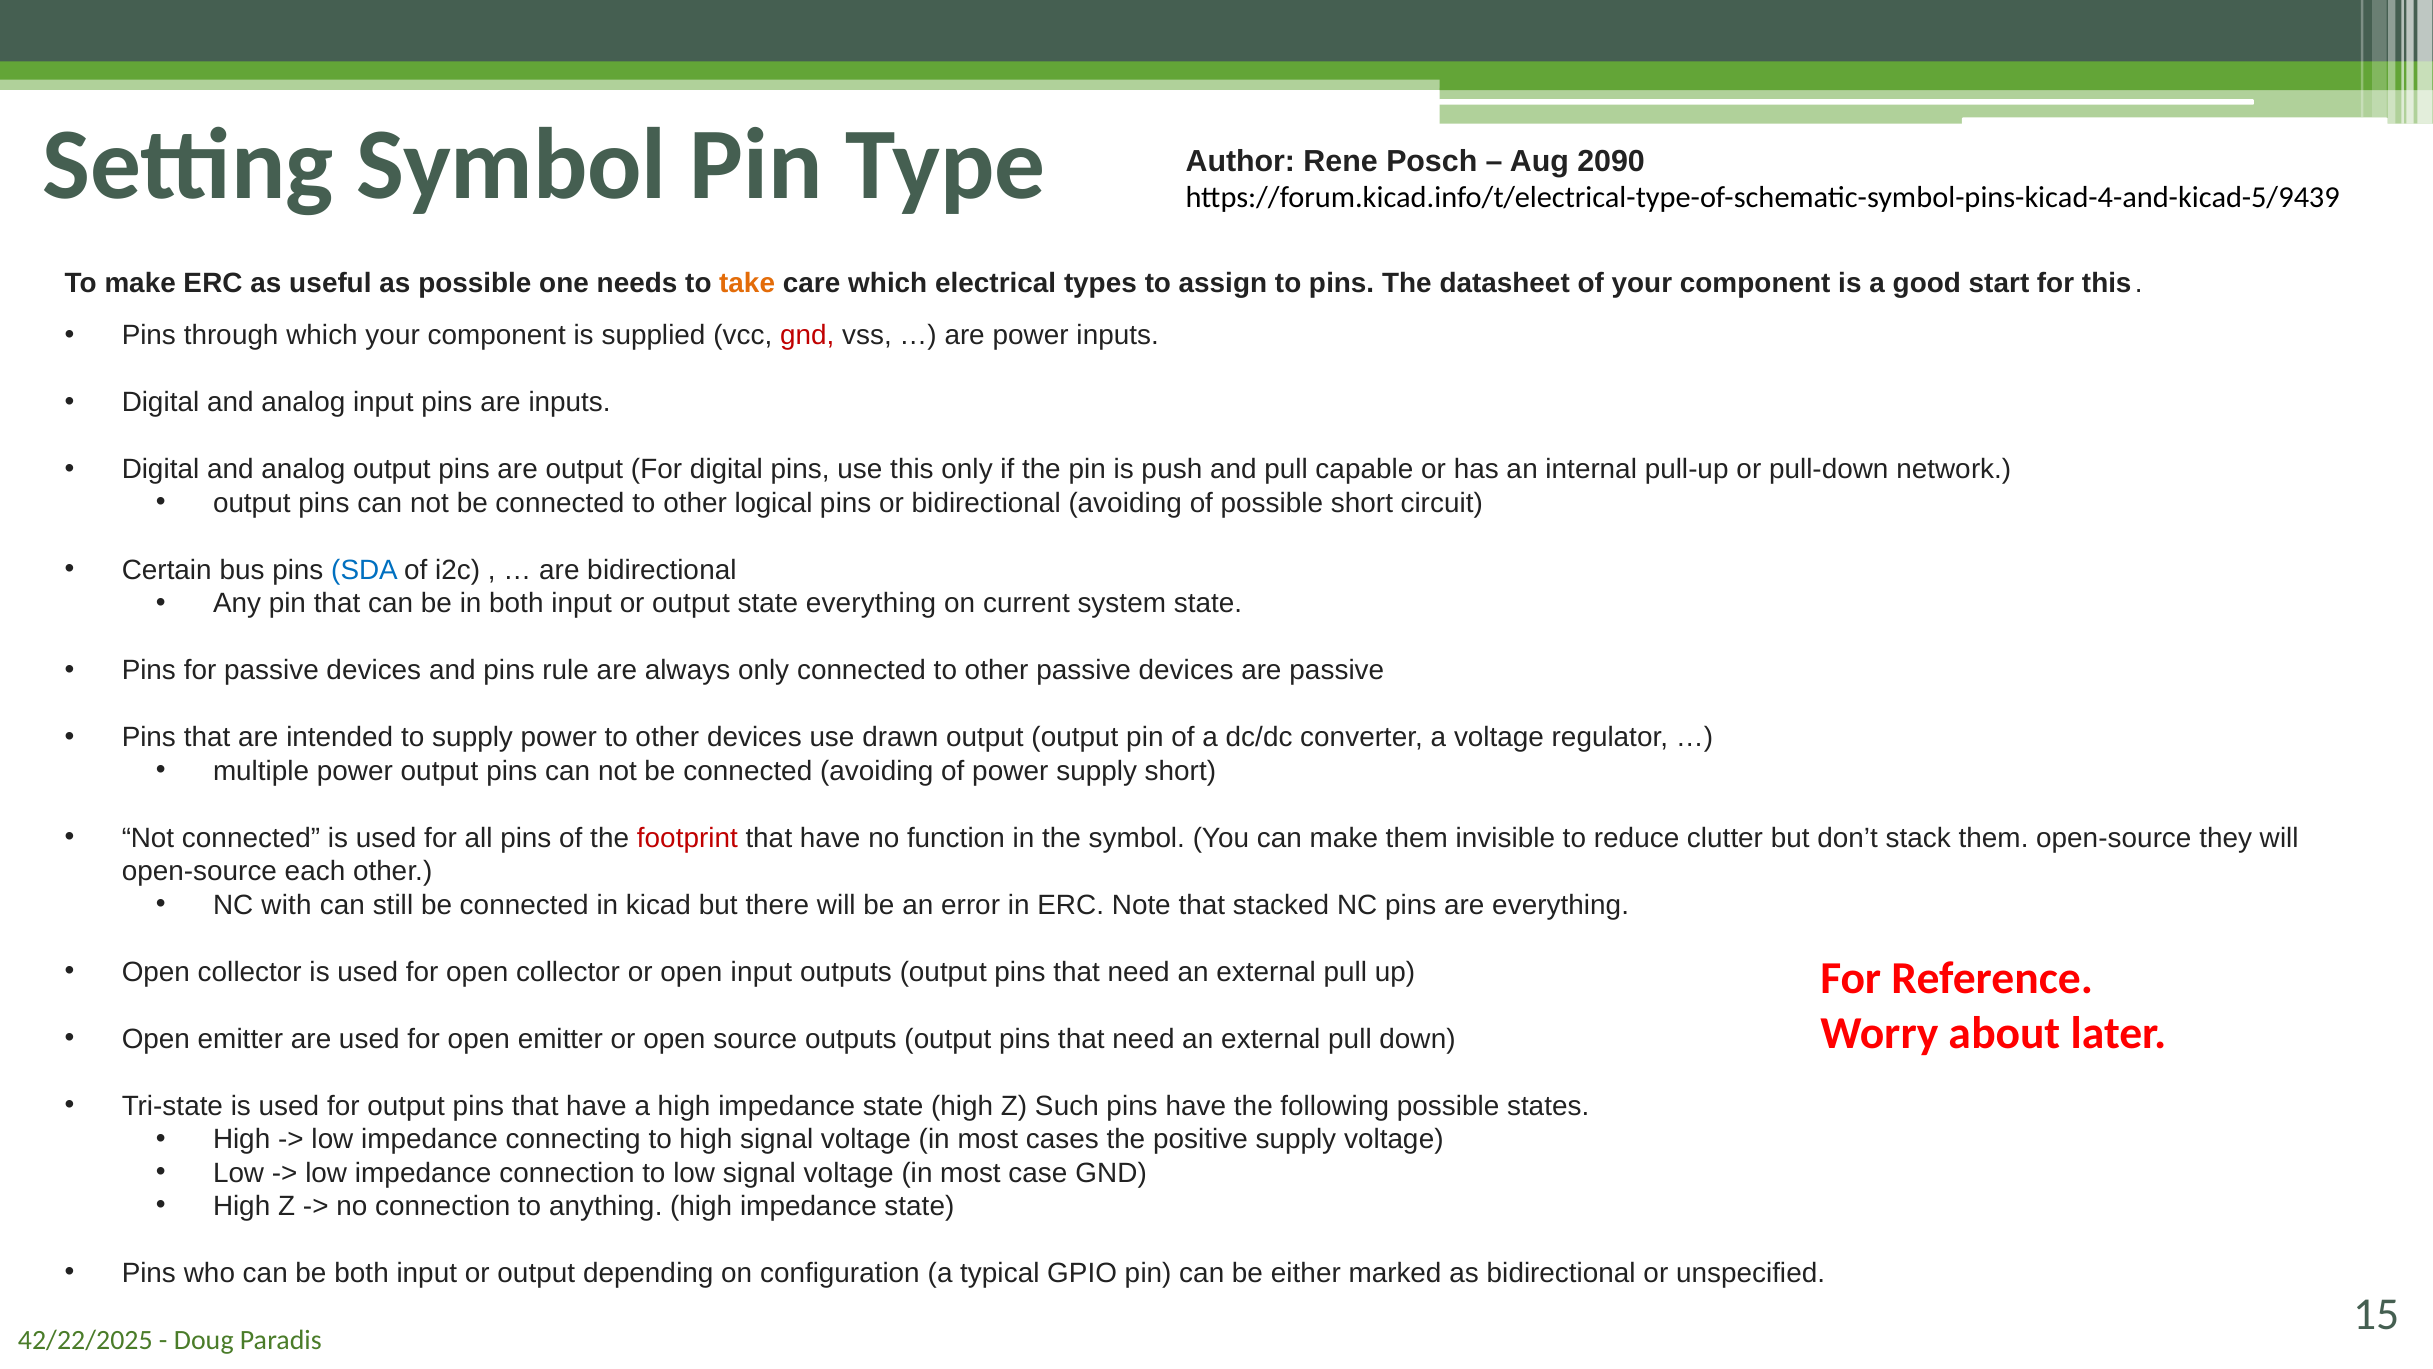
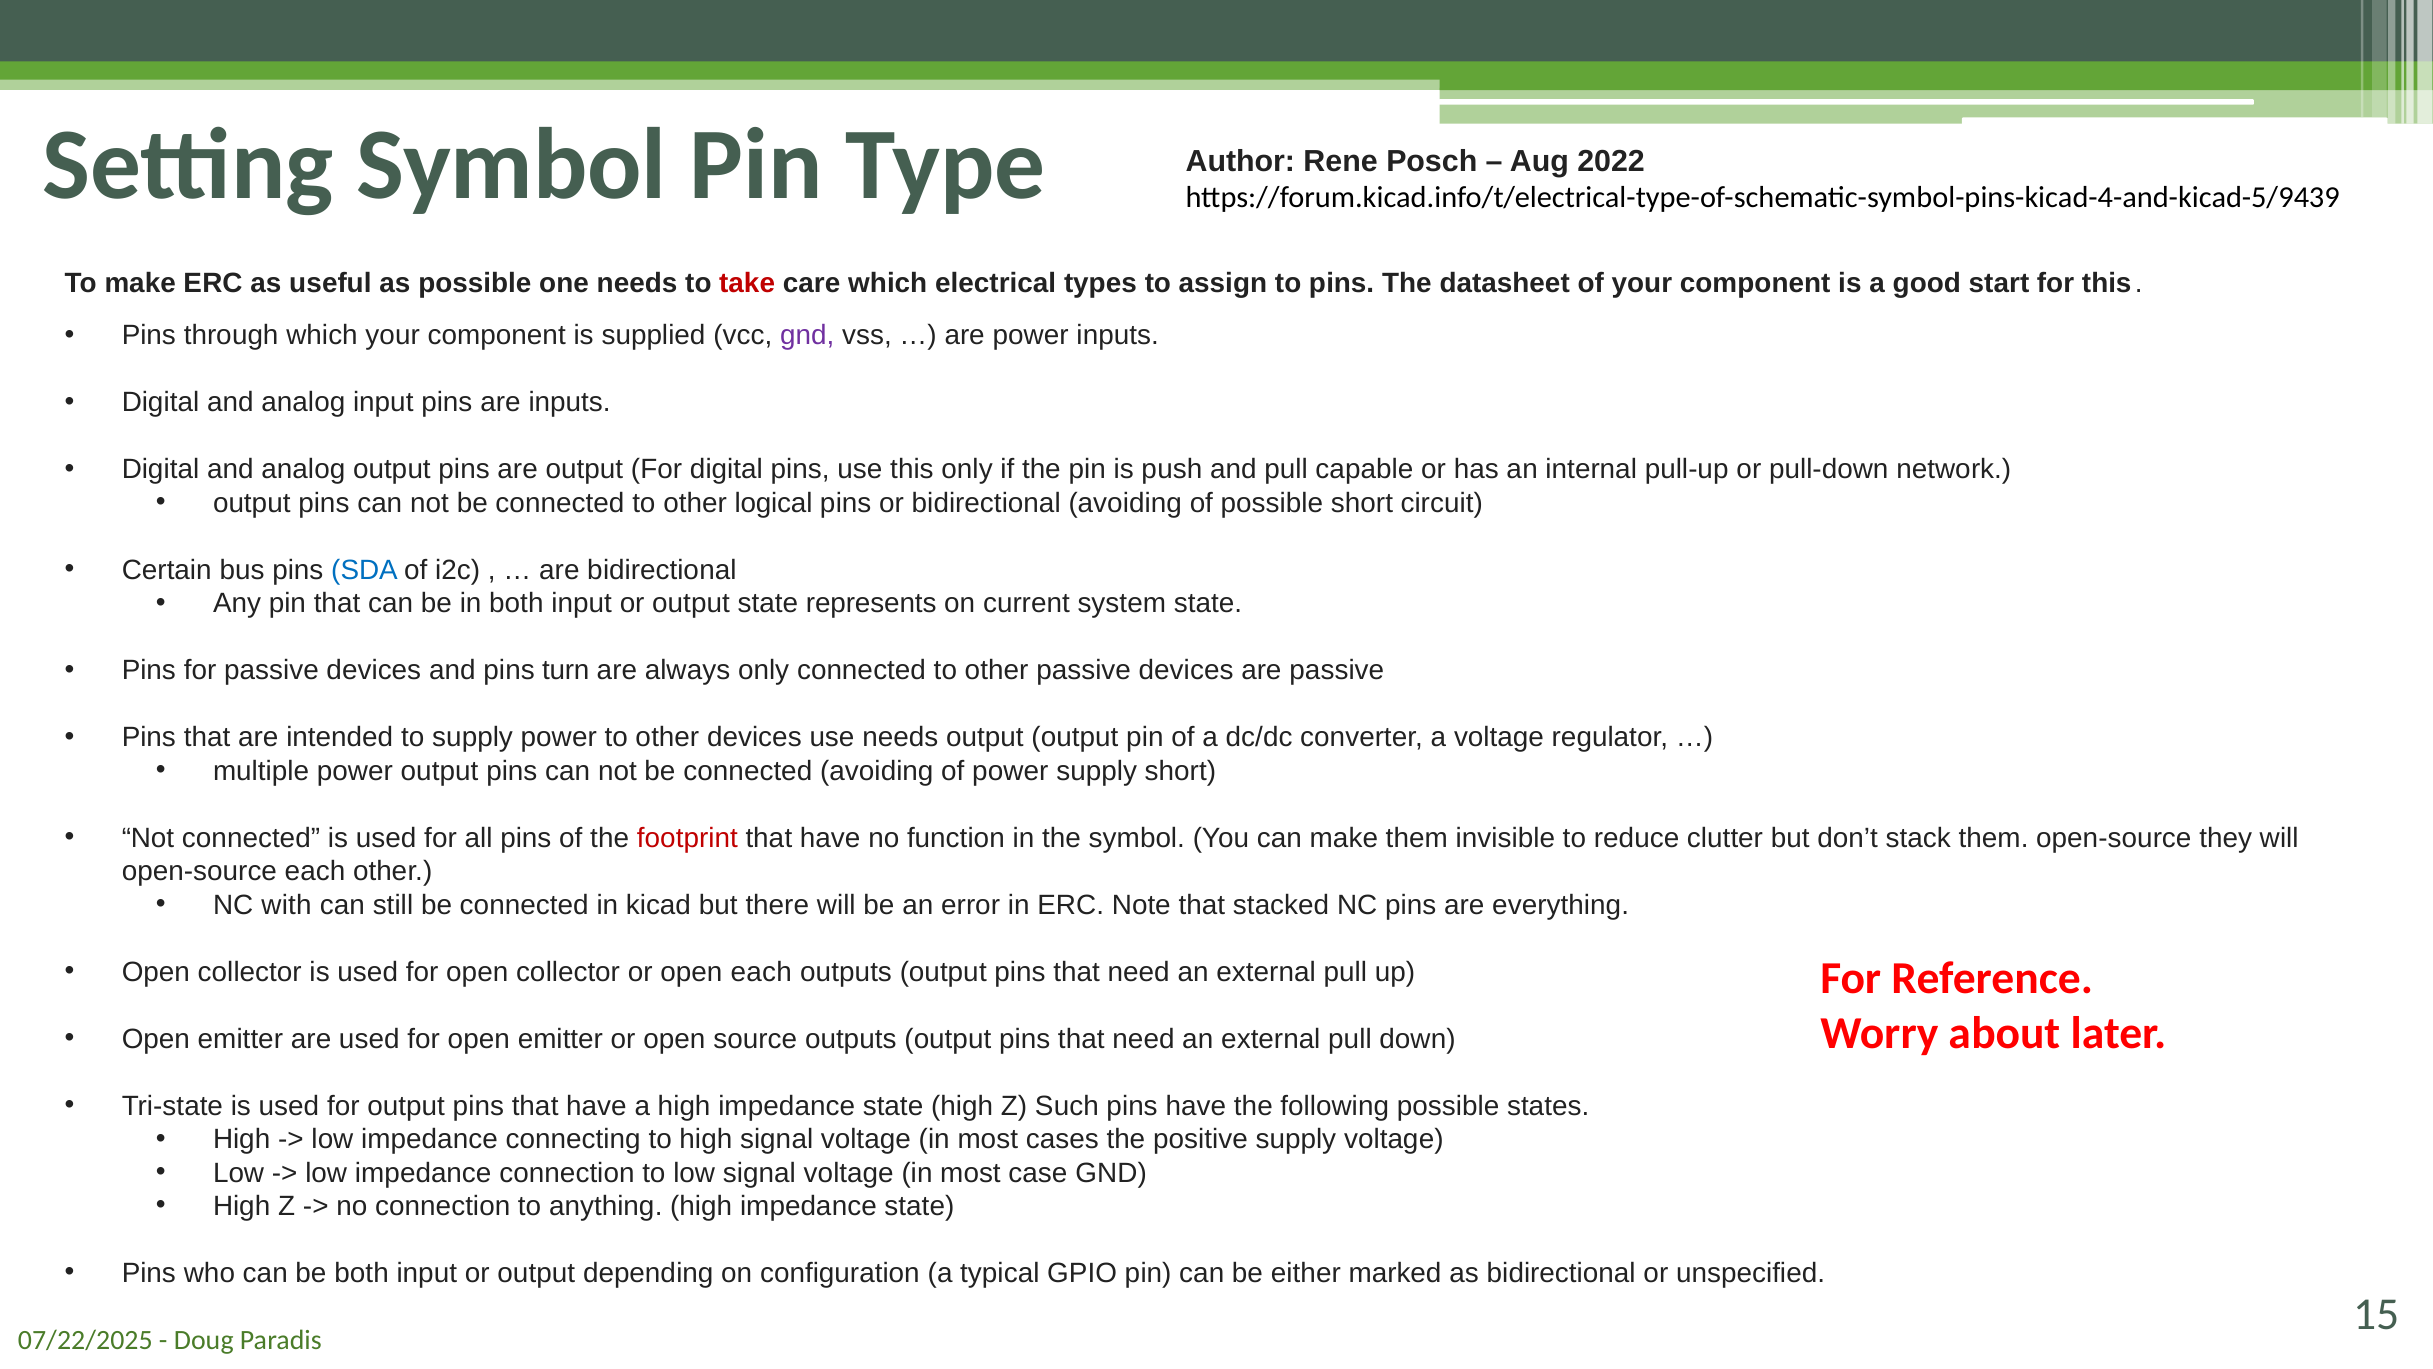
2090: 2090 -> 2022 (1611, 161)
take colour: orange -> red (747, 283)
gnd colour: red -> purple (807, 336)
state everything: everything -> represents (871, 603)
rule: rule -> turn (566, 670)
use drawn: drawn -> needs (900, 737)
open input: input -> each (761, 972)
42/22/2025: 42/22/2025 -> 07/22/2025 (85, 1340)
